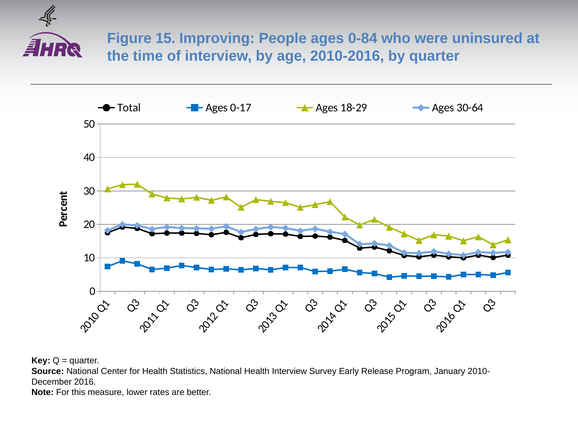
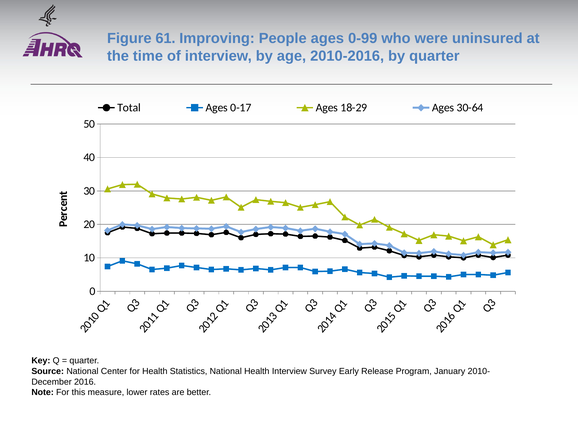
15: 15 -> 61 (165, 38)
0-84: 0-84 -> 0-99 (363, 38)
